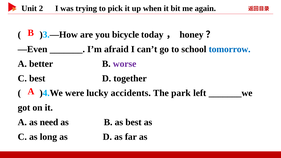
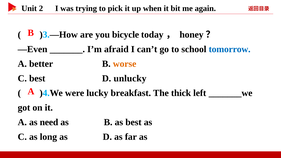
worse colour: purple -> orange (125, 64)
together: together -> unlucky (130, 78)
accidents: accidents -> breakfast (131, 93)
park: park -> thick (181, 93)
